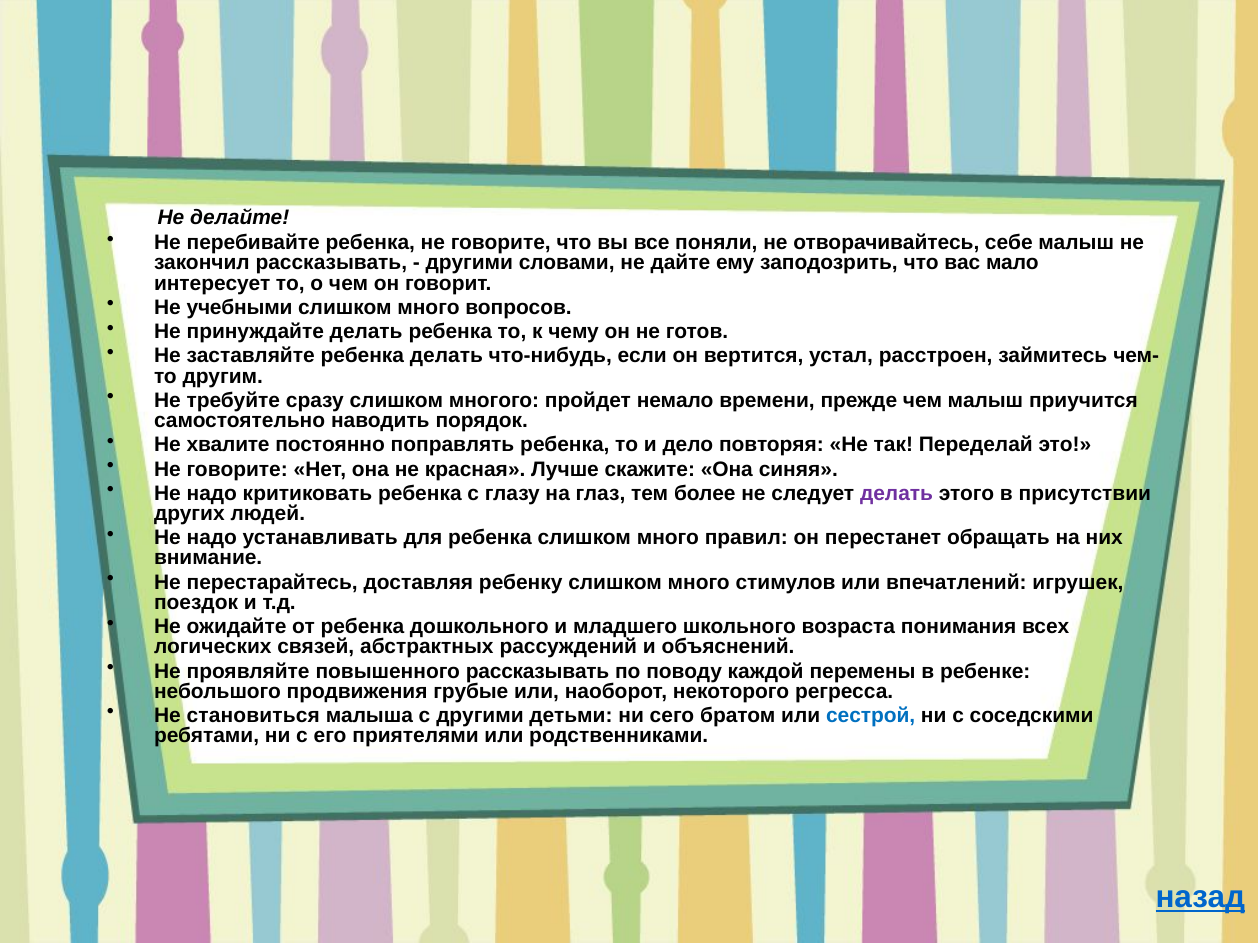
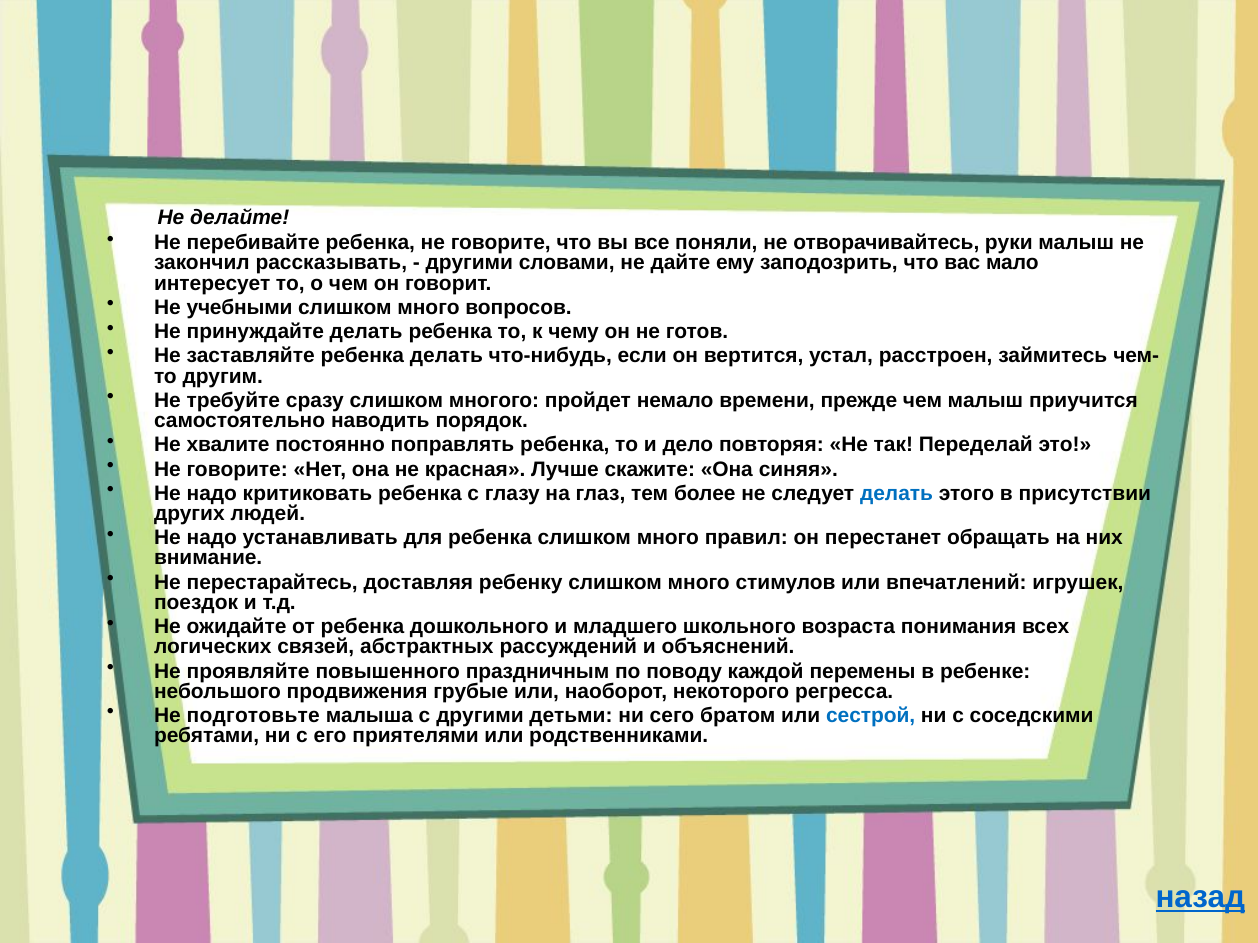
себе: себе -> руки (1009, 243)
делать colour: purple -> blue (897, 494)
повышенного рассказывать: рассказывать -> праздничным (538, 671)
становиться: становиться -> подготовьте (253, 716)
